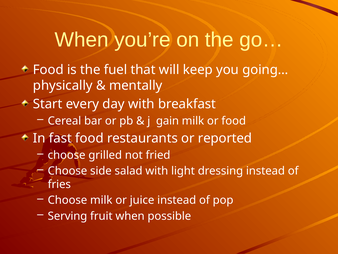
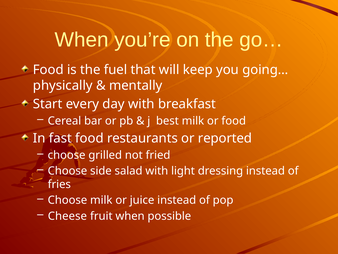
gain: gain -> best (167, 121)
Serving: Serving -> Cheese (67, 216)
